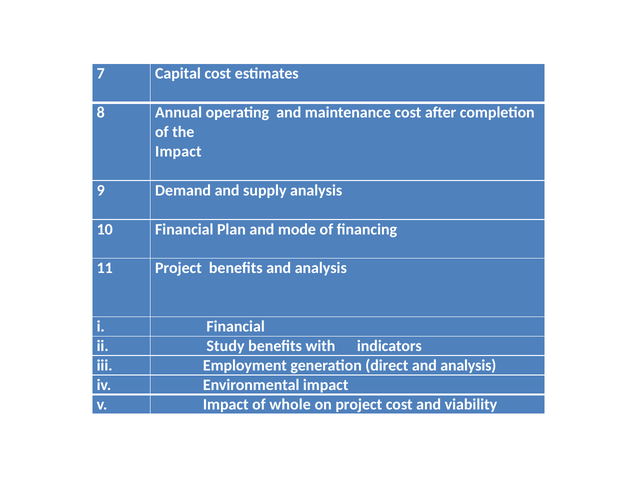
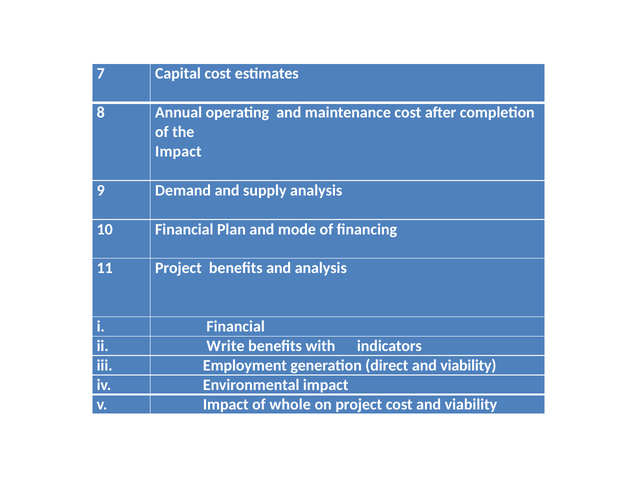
Study: Study -> Write (225, 346)
direct and analysis: analysis -> viability (468, 365)
